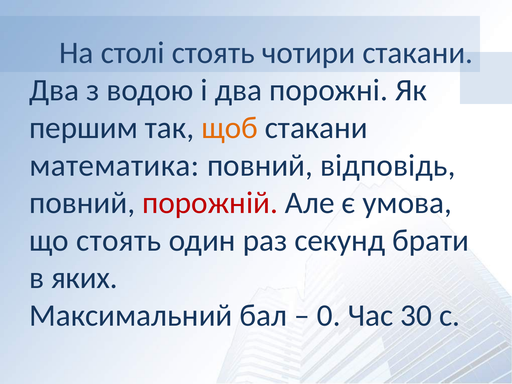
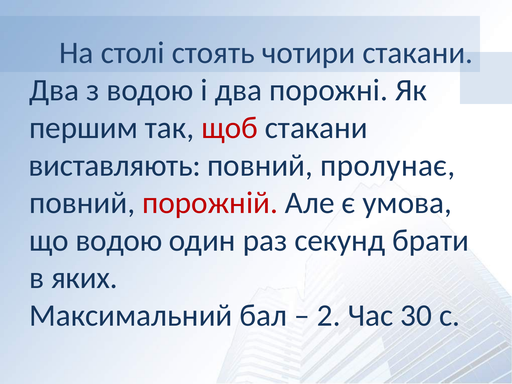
щоб colour: orange -> red (230, 128)
математика: математика -> виставляють (115, 165)
відповідь: відповідь -> пролунає (388, 165)
що стоять: стоять -> водою (119, 240)
0: 0 -> 2 (329, 316)
